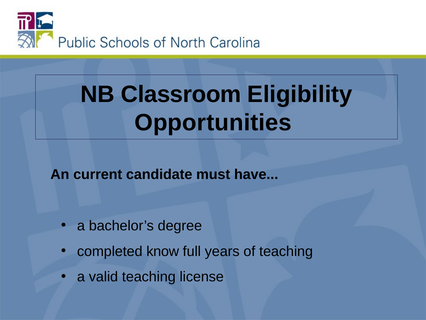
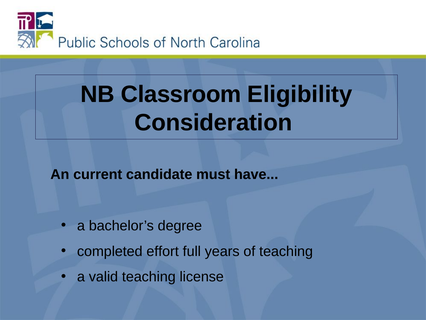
Opportunities: Opportunities -> Consideration (213, 123)
know: know -> effort (163, 251)
